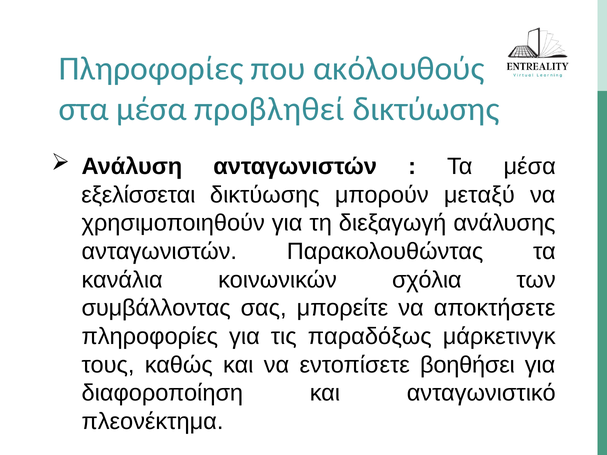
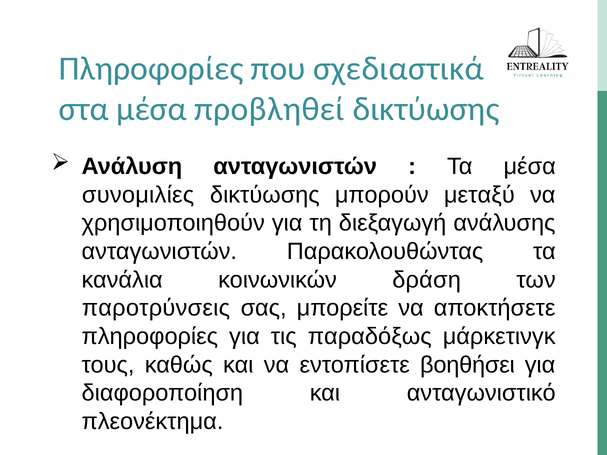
ακόλουθούς: ακόλουθούς -> σχεδιαστικά (399, 69)
εξελίσσεται: εξελίσσεται -> συνομιλίες (138, 195)
σχόλια: σχόλια -> δράση (427, 280)
συμβάλλοντας: συμβάλλοντας -> παροτρύνσεις (156, 308)
